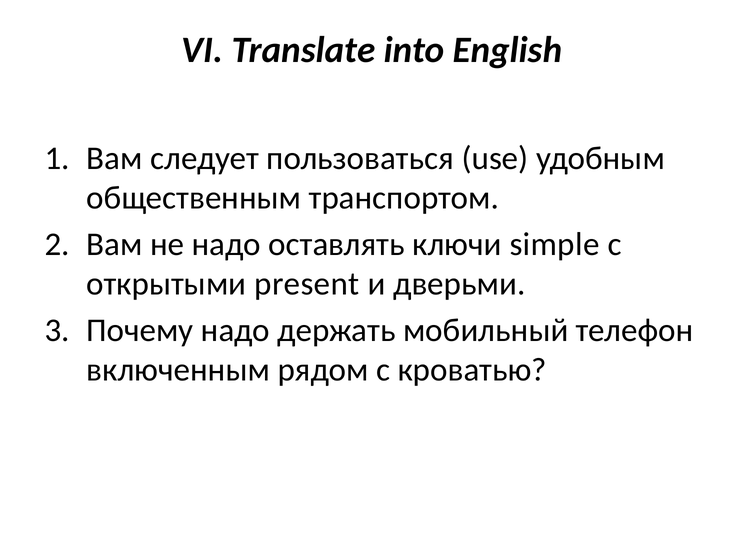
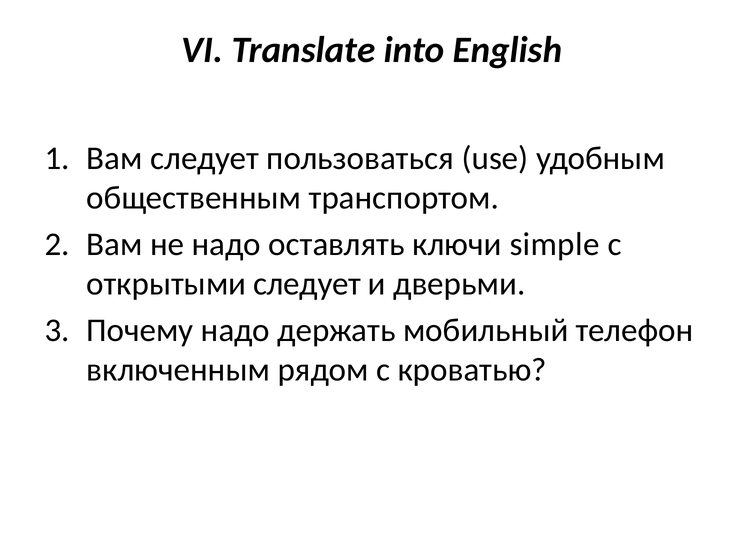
открытыми present: present -> следует (307, 284)
